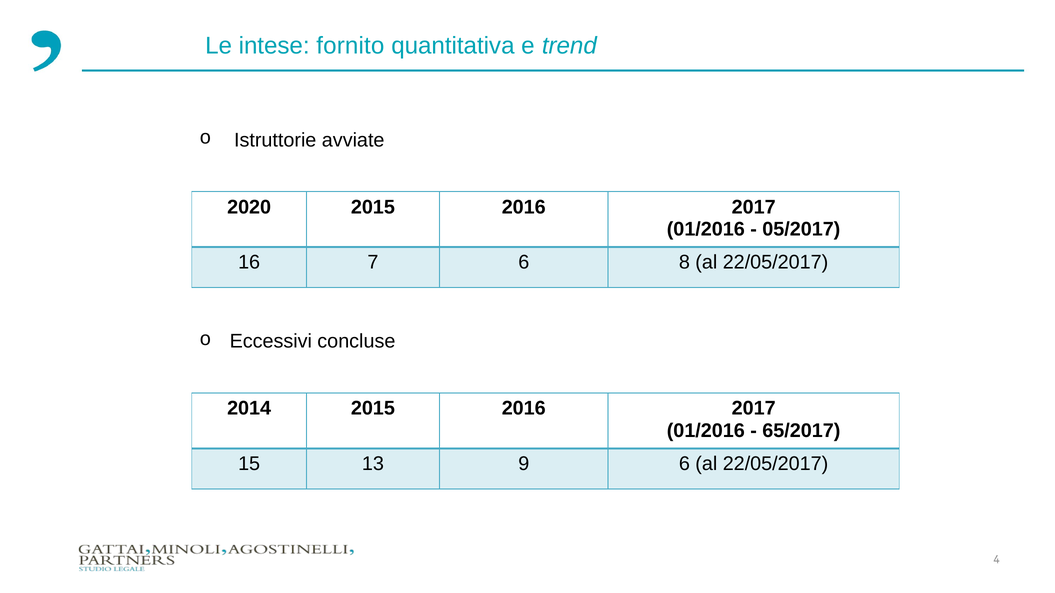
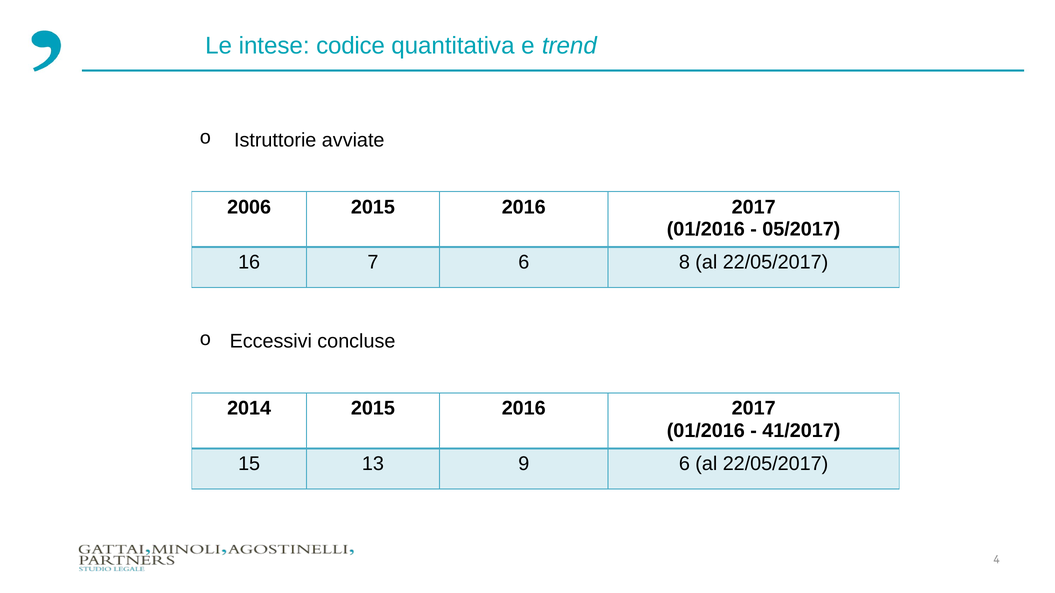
fornito: fornito -> codice (351, 46)
2020: 2020 -> 2006 (249, 207)
65/2017: 65/2017 -> 41/2017 (801, 431)
